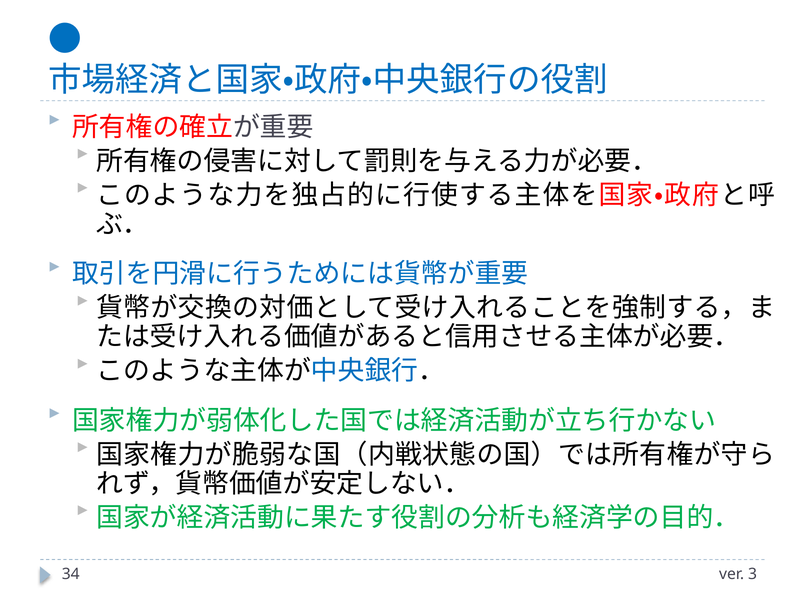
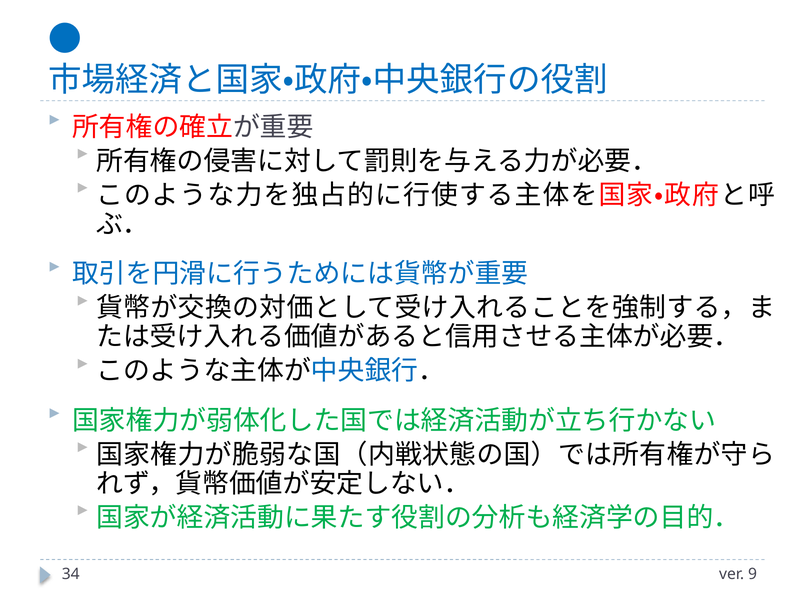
3: 3 -> 9 (753, 574)
